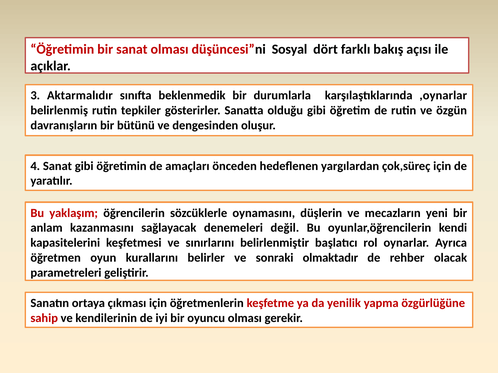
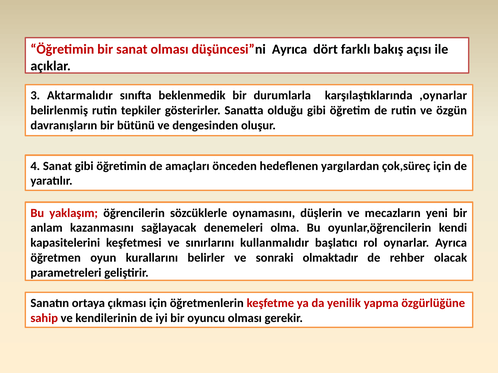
düşüncesi”ni Sosyal: Sosyal -> Ayrıca (290, 49)
değil: değil -> olma (285, 228)
belirlenmiştir: belirlenmiştir -> kullanmalıdır (275, 243)
